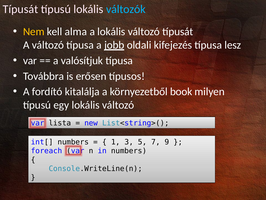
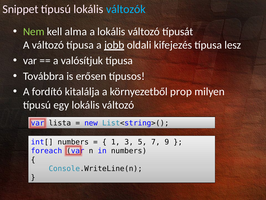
Típusát: Típusát -> Snippet (21, 9)
Nem colour: yellow -> light green (34, 32)
book: book -> prop (181, 91)
